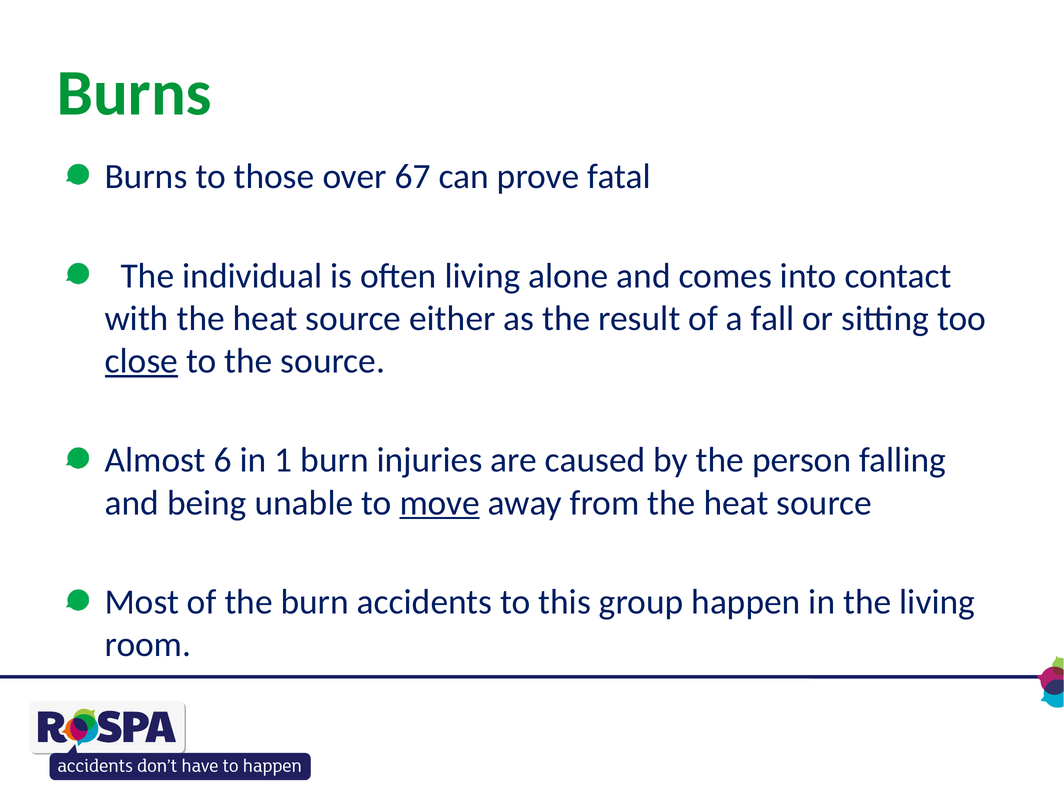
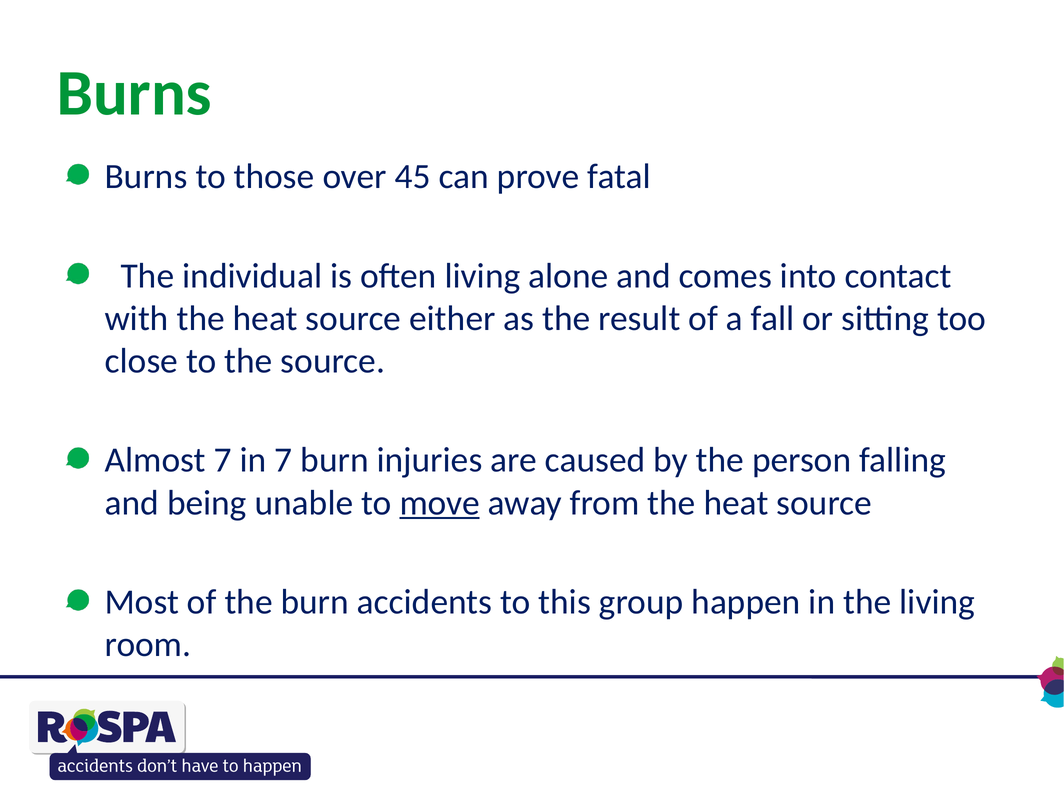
67: 67 -> 45 (413, 177)
close underline: present -> none (141, 361)
Almost 6: 6 -> 7 (223, 460)
in 1: 1 -> 7 (283, 460)
